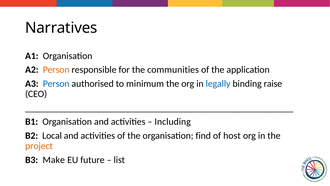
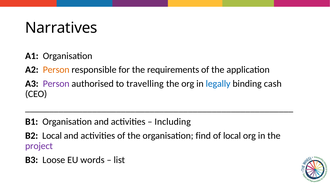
communities: communities -> requirements (173, 70)
Person colour: blue -> purple (56, 83)
minimum: minimum -> travelling (145, 83)
raise: raise -> cash (273, 83)
of host: host -> local (232, 135)
project colour: orange -> purple (39, 146)
Make: Make -> Loose (54, 160)
future: future -> words (92, 160)
